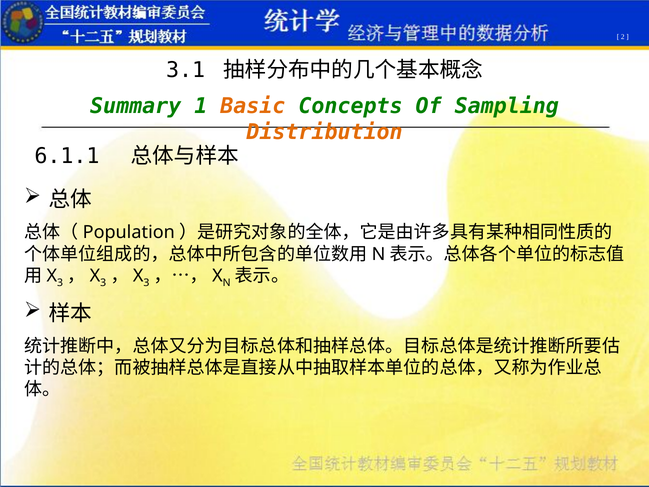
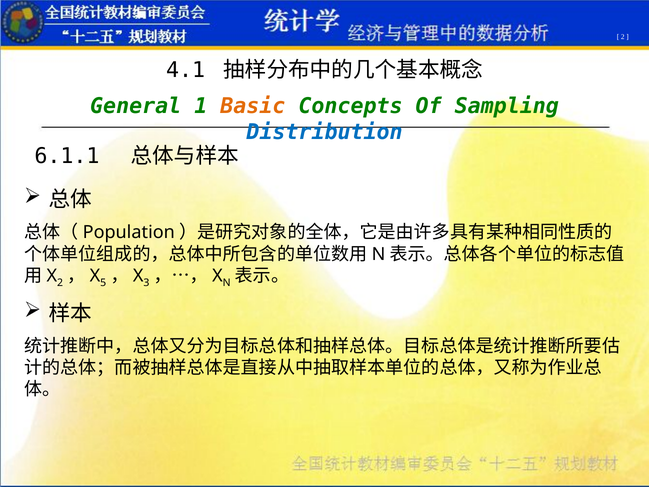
3.1: 3.1 -> 4.1 (186, 70)
Summary: Summary -> General (136, 106)
Distribution colour: orange -> blue (325, 132)
3: 3 -> 2 (60, 283)
3: 3 -> 5 (103, 283)
